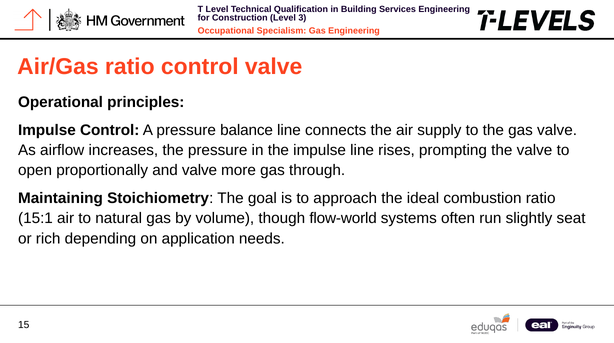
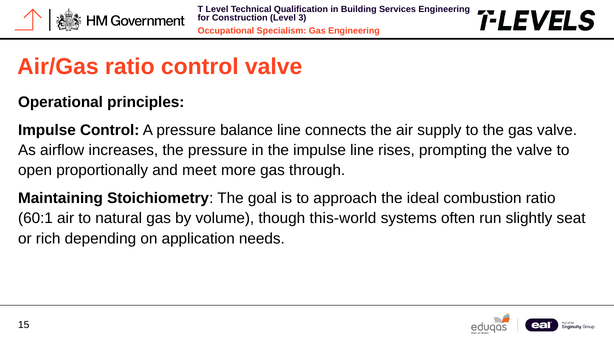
and valve: valve -> meet (199, 171)
15:1: 15:1 -> 60:1 (35, 219)
flow-world: flow-world -> this-world (343, 219)
